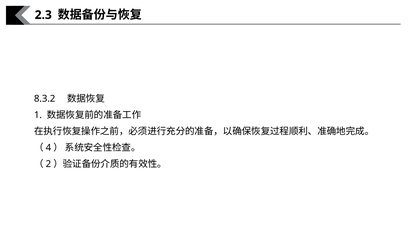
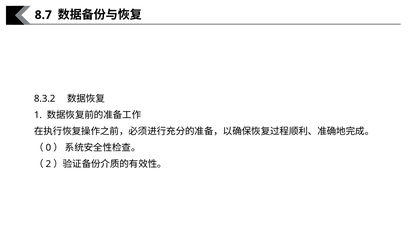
2.3: 2.3 -> 8.7 (43, 15)
4: 4 -> 0 (48, 148)
